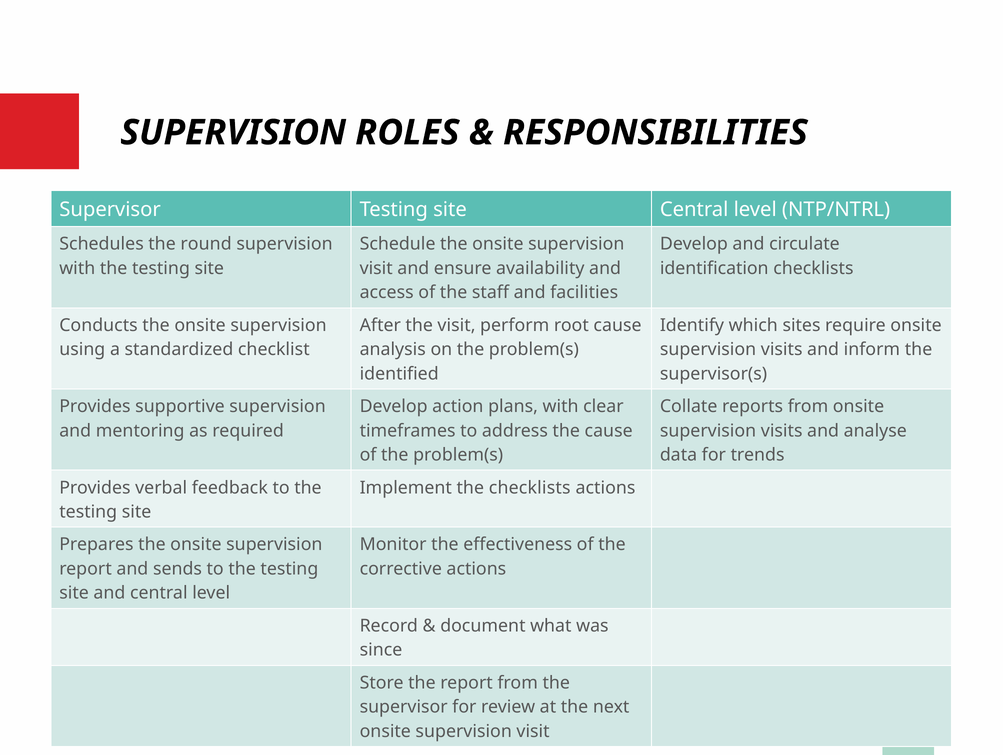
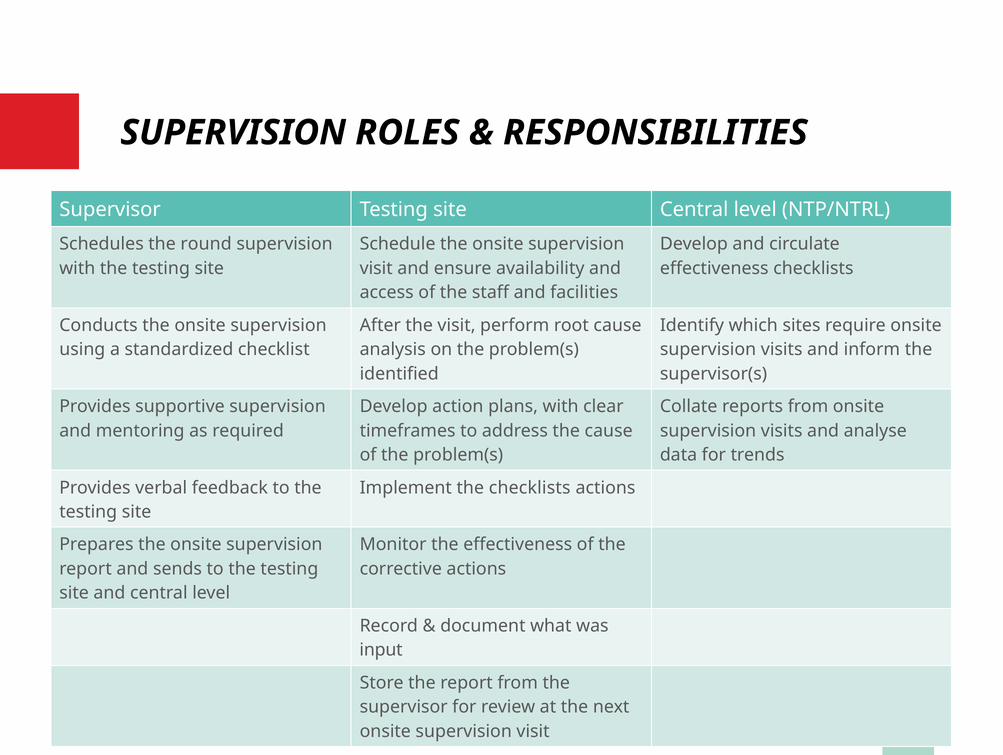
identification: identification -> effectiveness (714, 268)
since: since -> input (381, 650)
